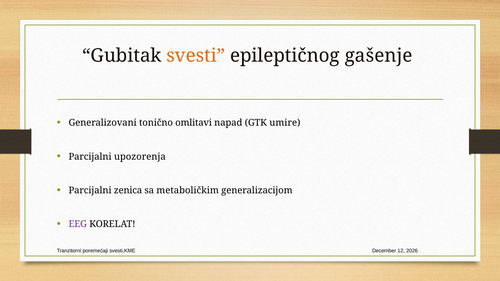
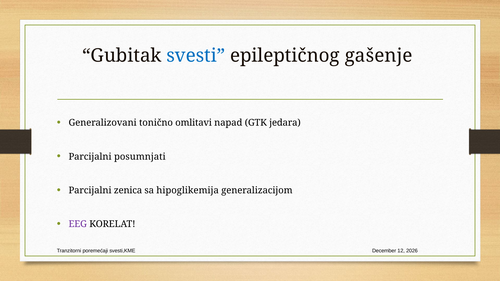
svesti colour: orange -> blue (196, 56)
umire: umire -> jedara (285, 123)
upozorenja: upozorenja -> posumnjati (140, 157)
metaboličkim: metaboličkim -> hipoglikemija (188, 190)
